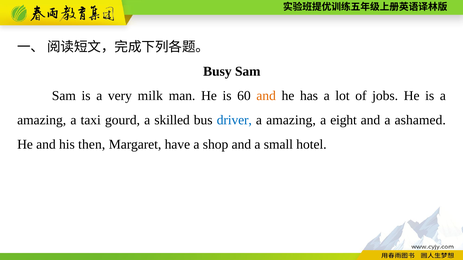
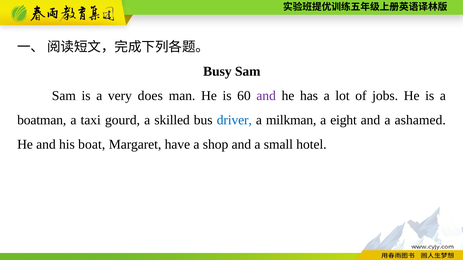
milk: milk -> does (150, 96)
and colour: orange -> purple (266, 96)
amazing: amazing -> boatman (42, 120)
amazing: amazing -> milkman (291, 120)
then: then -> boat (92, 145)
